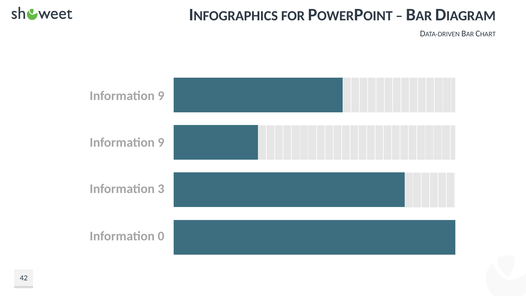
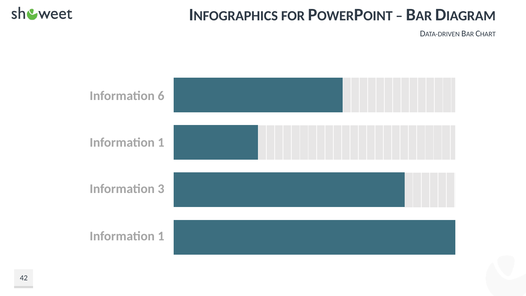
9: 9 -> 6 (161, 96)
9: 9 -> 1 (161, 142)
0: 0 -> 1 (161, 236)
